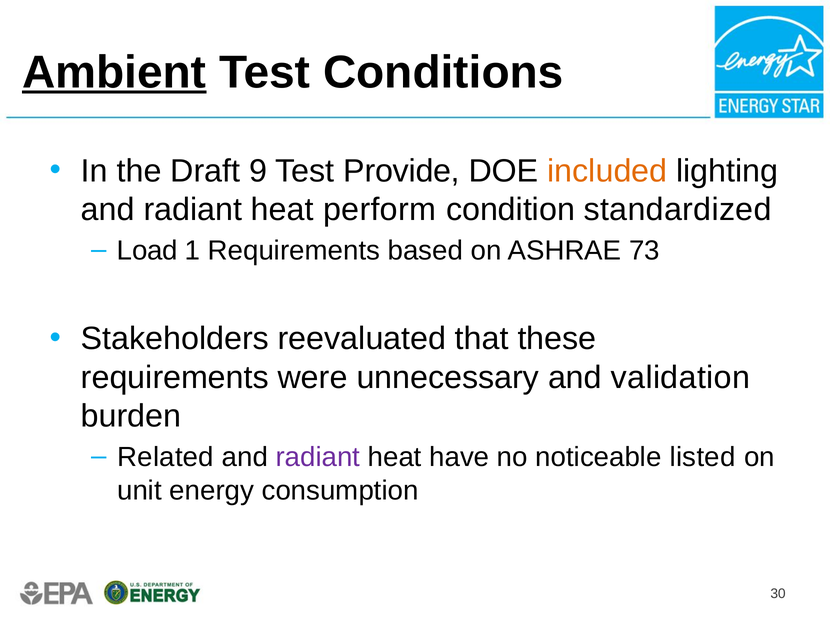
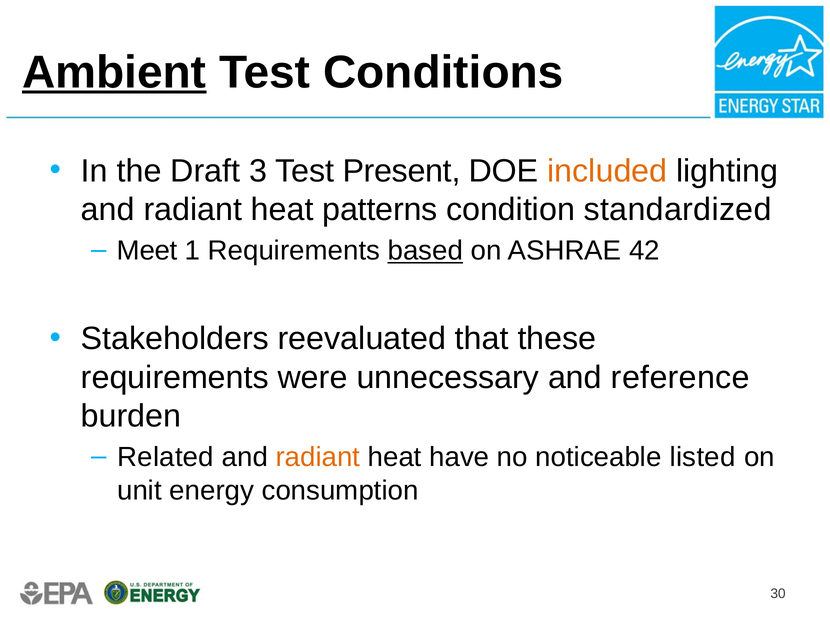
9: 9 -> 3 (258, 171)
Provide: Provide -> Present (402, 171)
perform: perform -> patterns (380, 210)
Load: Load -> Meet (147, 251)
based underline: none -> present (425, 251)
73: 73 -> 42 (644, 251)
validation: validation -> reference (680, 378)
radiant colour: purple -> orange (318, 458)
